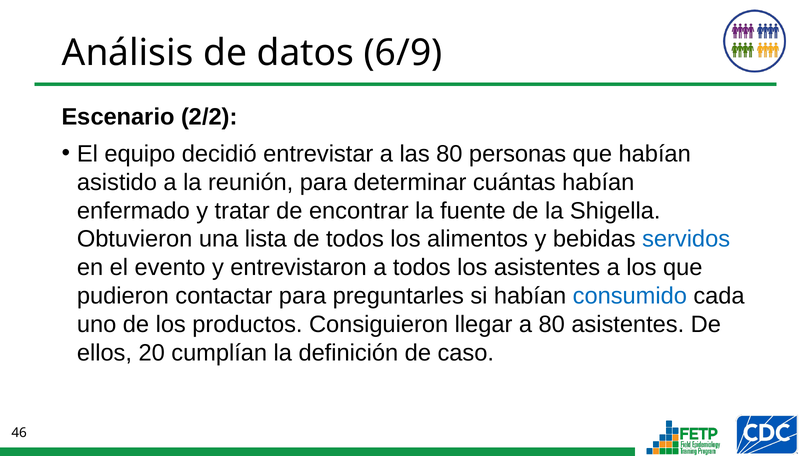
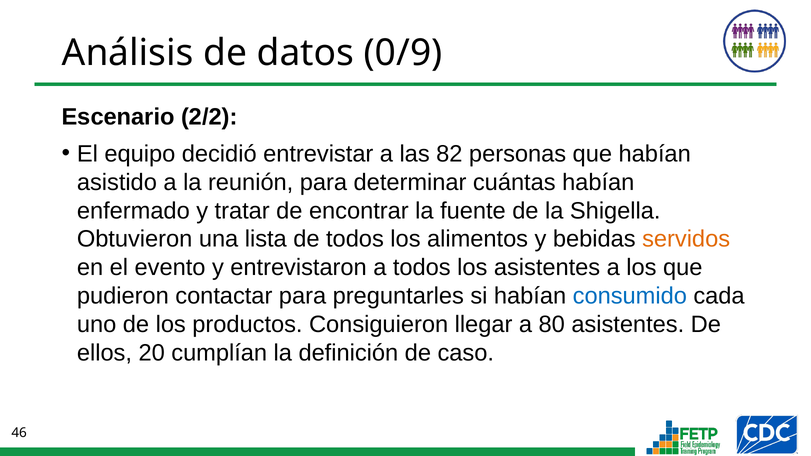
6/9: 6/9 -> 0/9 (403, 53)
las 80: 80 -> 82 (449, 154)
servidos colour: blue -> orange (686, 239)
